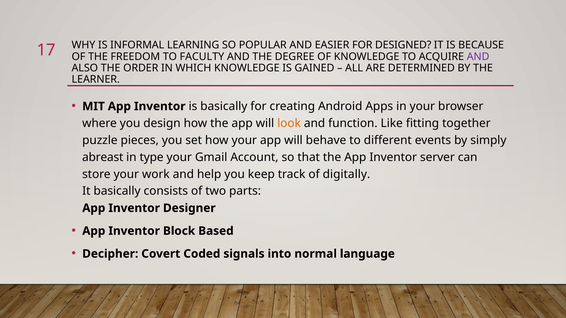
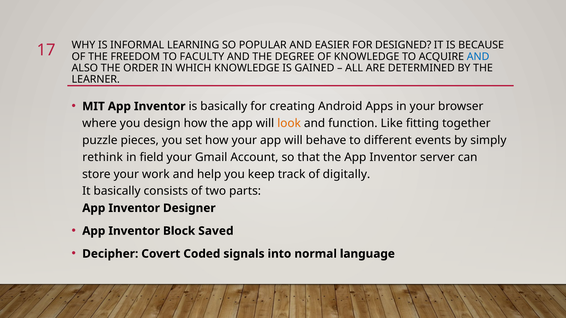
AND colour: purple -> blue (478, 57)
abreast: abreast -> rethink (103, 157)
type: type -> field (152, 157)
Based: Based -> Saved (216, 231)
